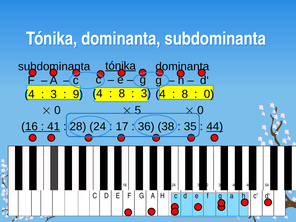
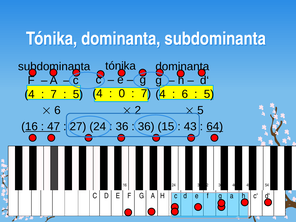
tónika underline: present -> none (121, 66)
8: 8 -> 0 (122, 94)
3: 3 -> 7 (146, 94)
8: 8 -> 6 (185, 94)
0: 0 -> 5 (209, 94)
3: 3 -> 7 (54, 94)
9: 9 -> 5 (78, 94)
0: 0 -> 6 (57, 110)
5: 5 -> 2 (138, 110)
0: 0 -> 5 (200, 110)
41: 41 -> 47 (54, 126)
28: 28 -> 27 (78, 126)
17: 17 -> 36 (122, 126)
38: 38 -> 15 (166, 126)
35: 35 -> 43 (190, 126)
44: 44 -> 64 (215, 126)
